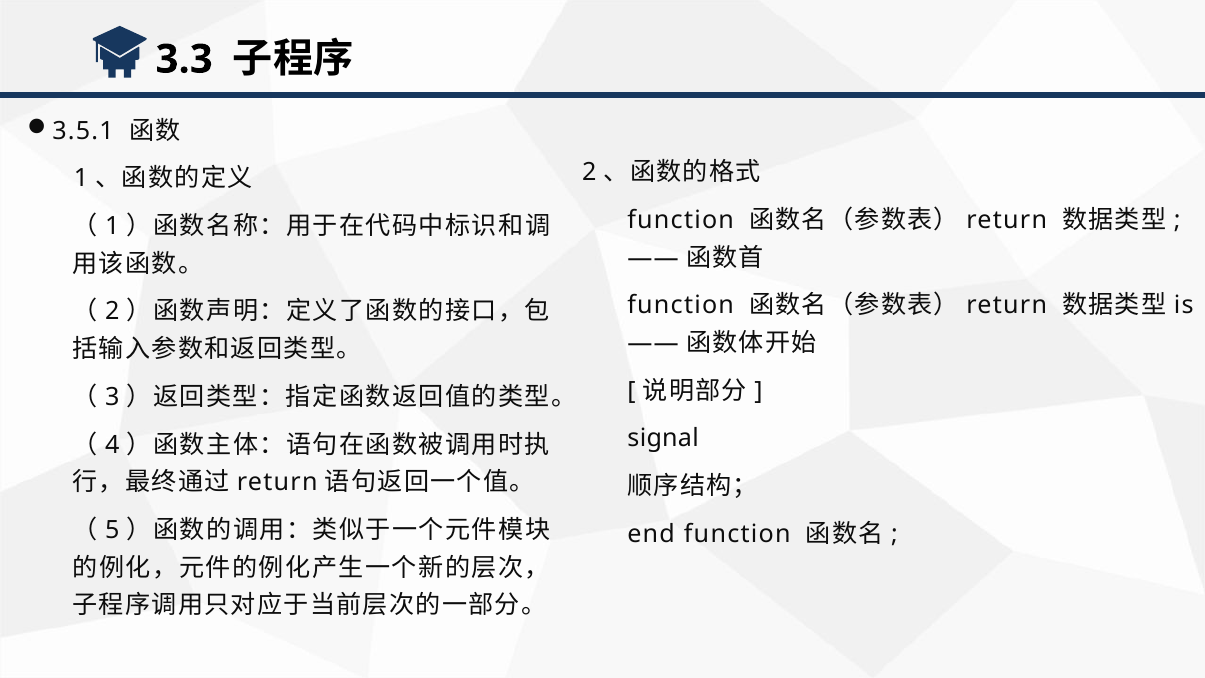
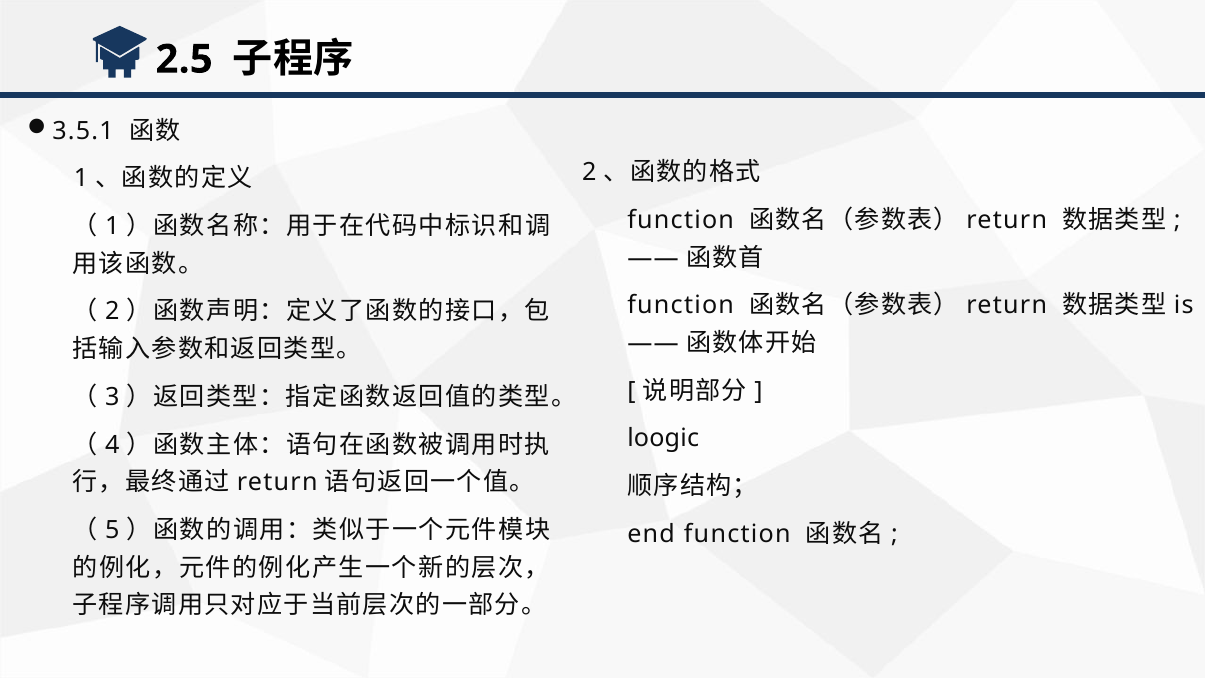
3.3: 3.3 -> 2.5 (184, 59)
signal: signal -> loogic (663, 438)
